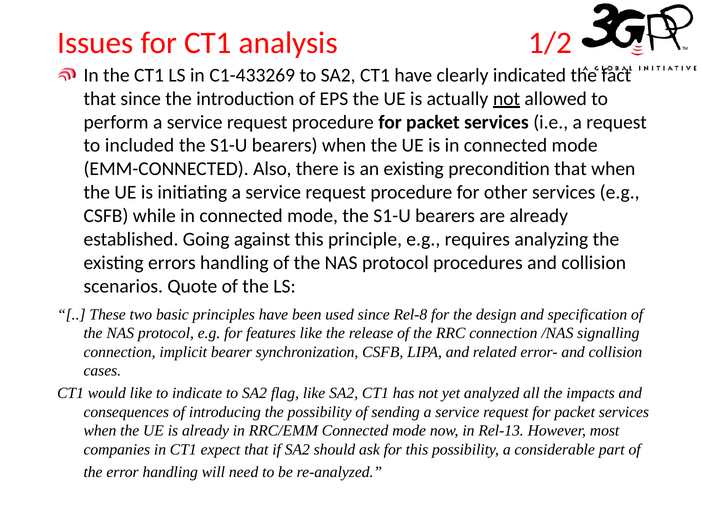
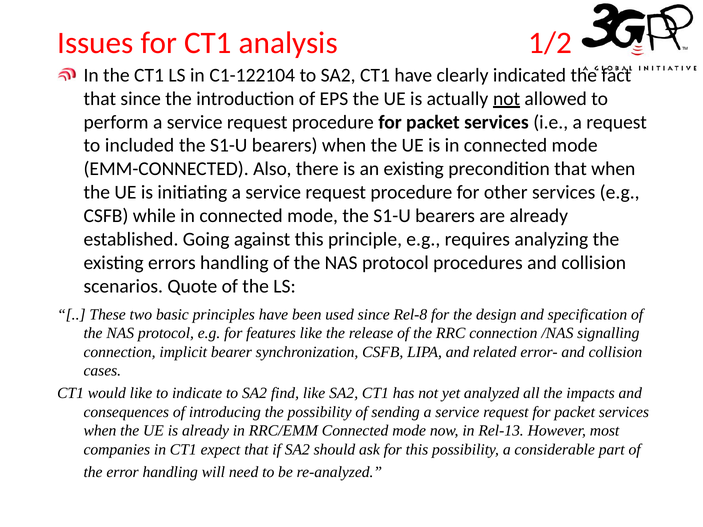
C1-433269: C1-433269 -> C1-122104 (252, 75)
flag: flag -> find (285, 393)
